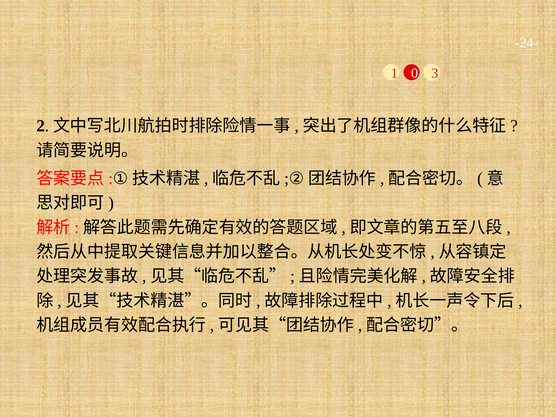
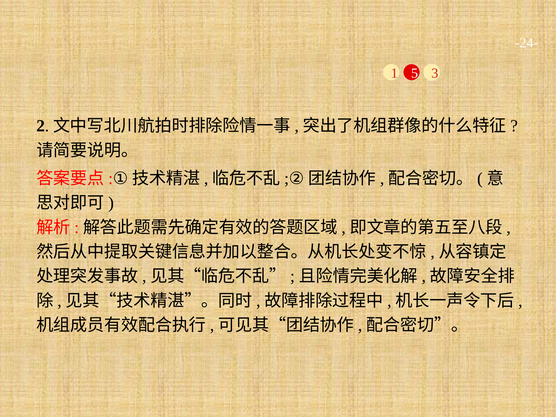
0: 0 -> 5 (415, 73)
